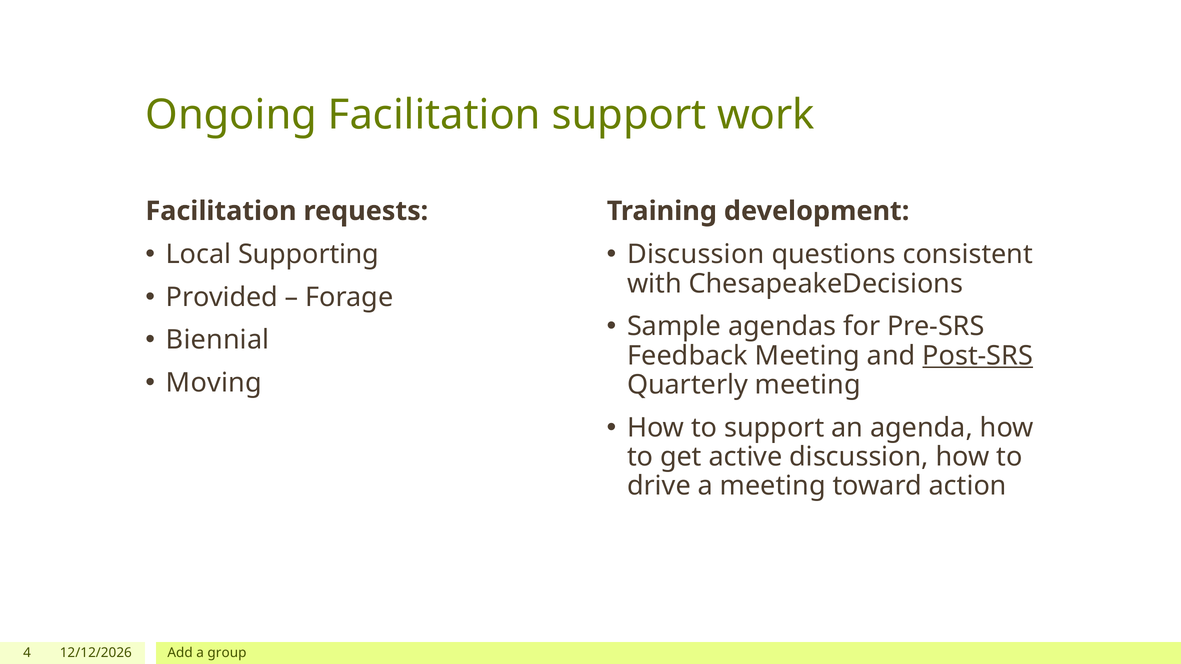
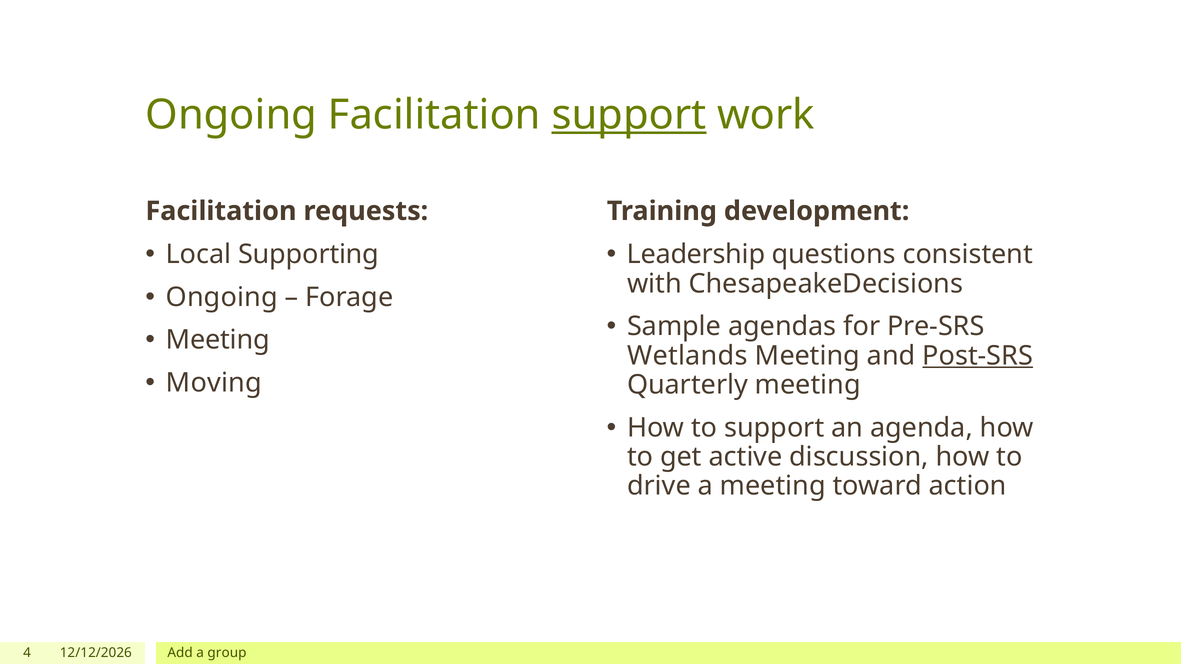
support underline: none -> present (629, 115)
Discussion: Discussion -> Leadership (696, 255)
Provided: Provided -> Ongoing (222, 297)
Biennial: Biennial -> Meeting (218, 340)
Feedback: Feedback -> Wetlands (687, 356)
